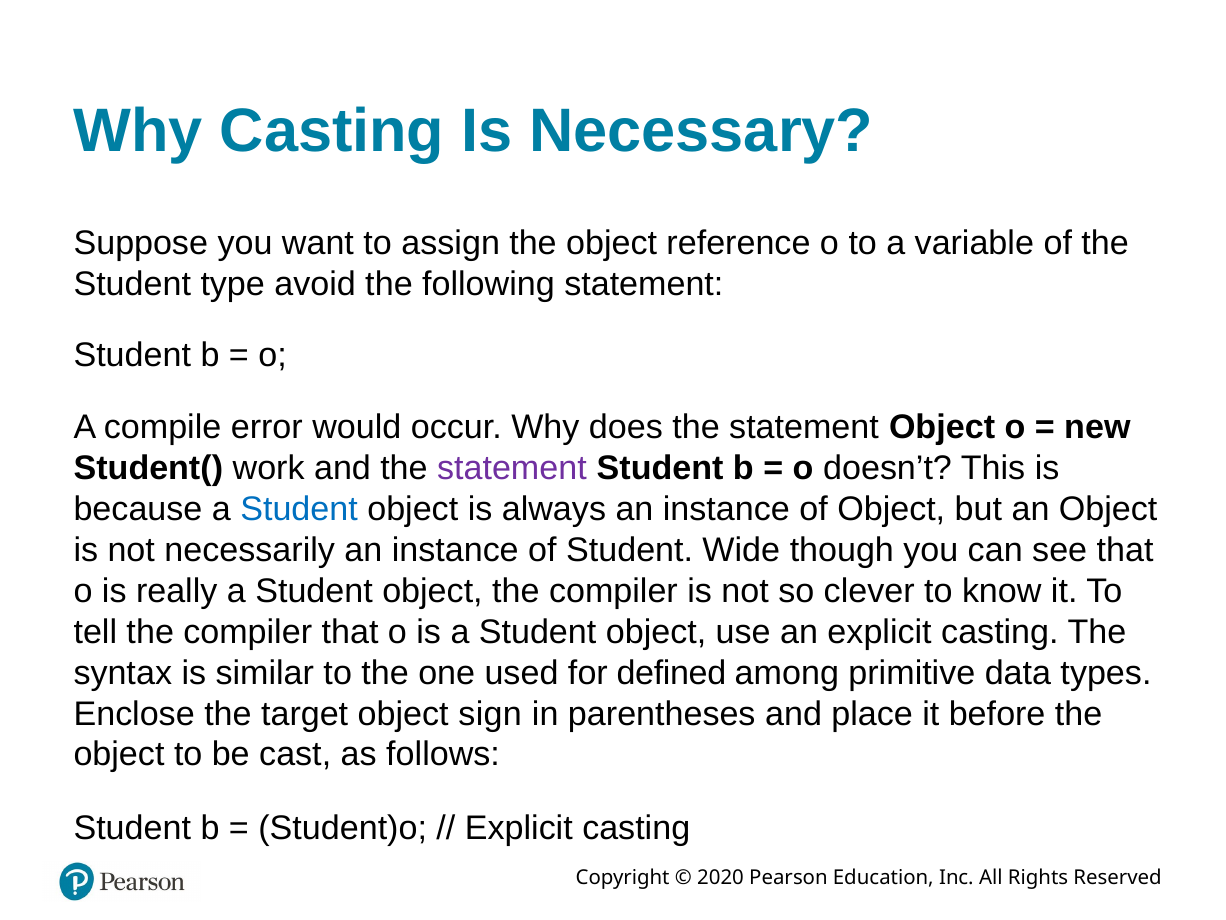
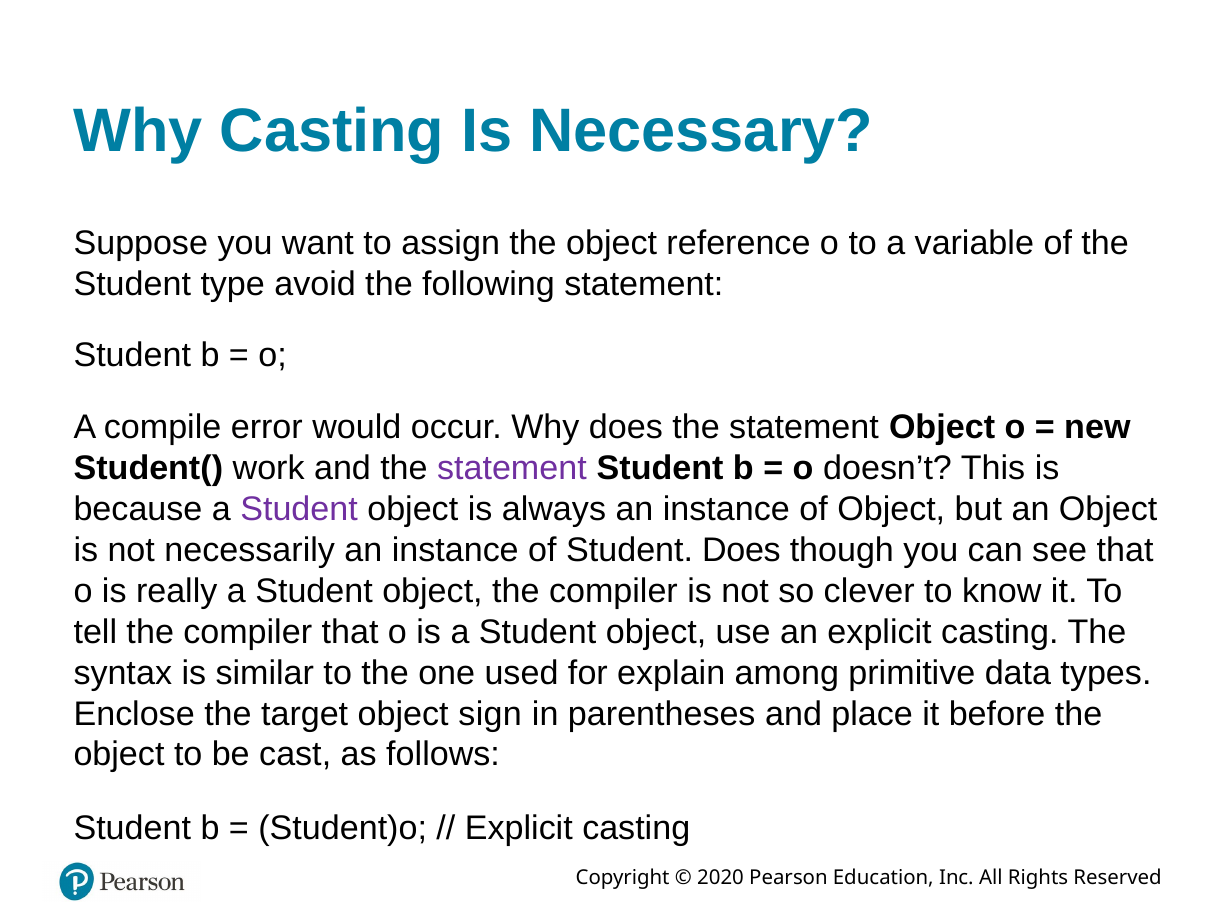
Student colour: blue -> purple (299, 509)
Student Wide: Wide -> Does (741, 550)
defined: defined -> explain (671, 673)
